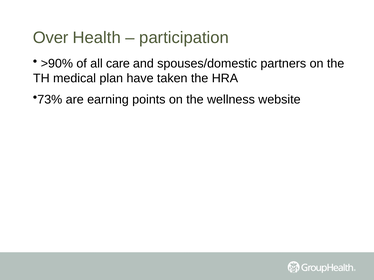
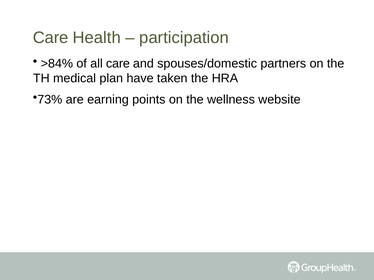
Over: Over -> Care (51, 38)
>90%: >90% -> >84% (57, 64)
